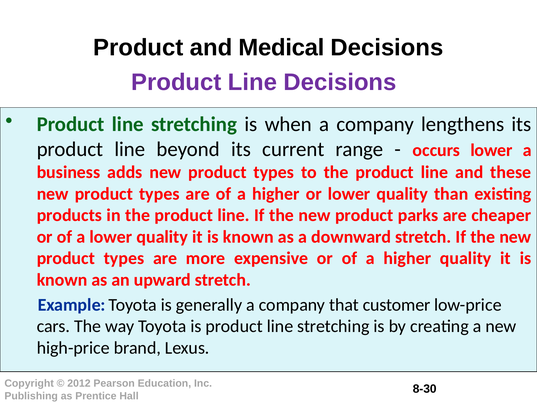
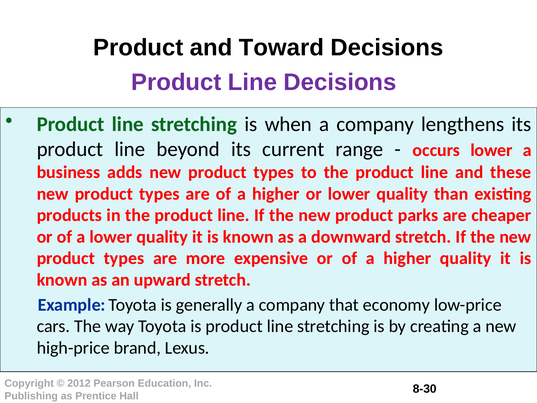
Medical: Medical -> Toward (281, 48)
customer: customer -> economy (396, 305)
